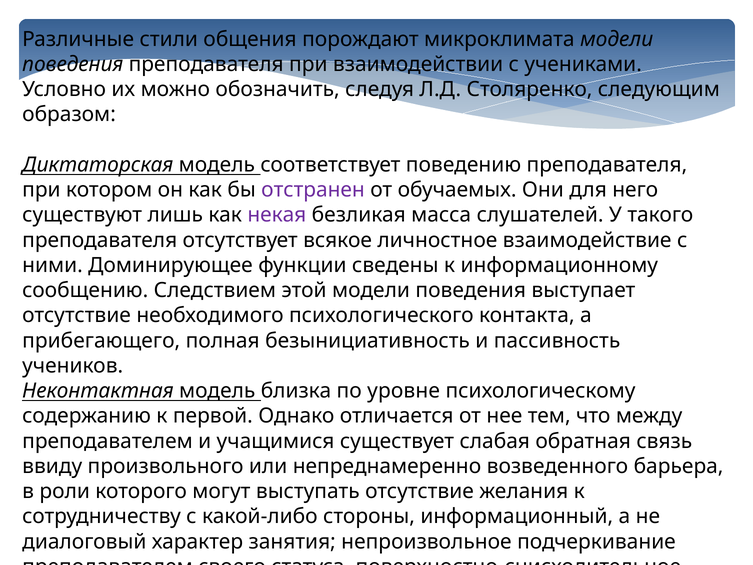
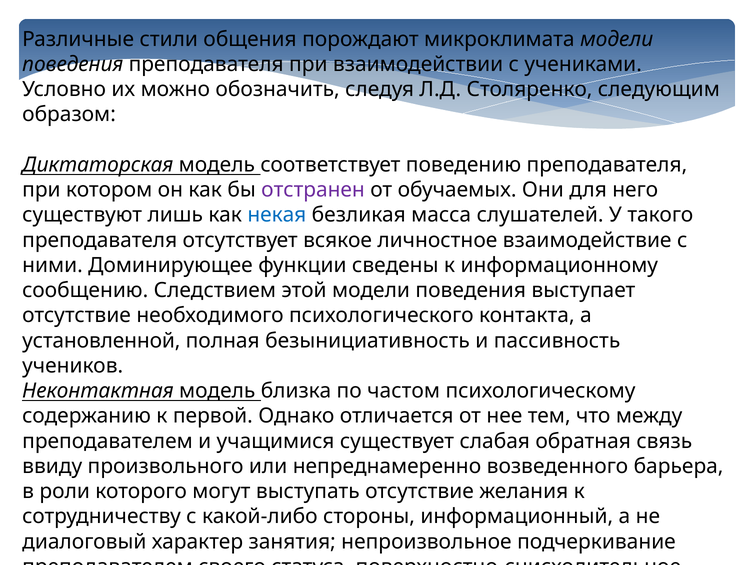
некая colour: purple -> blue (277, 215)
прибегающего: прибегающего -> установленной (101, 341)
уровне: уровне -> частом (404, 391)
